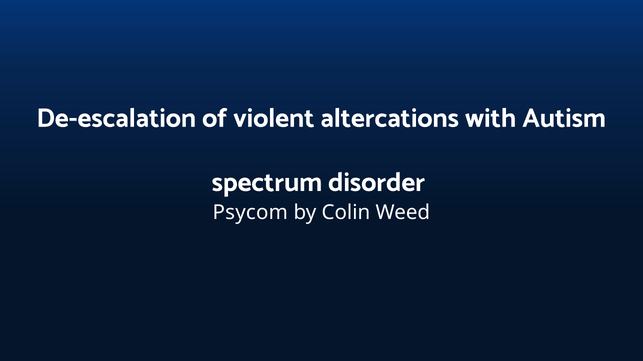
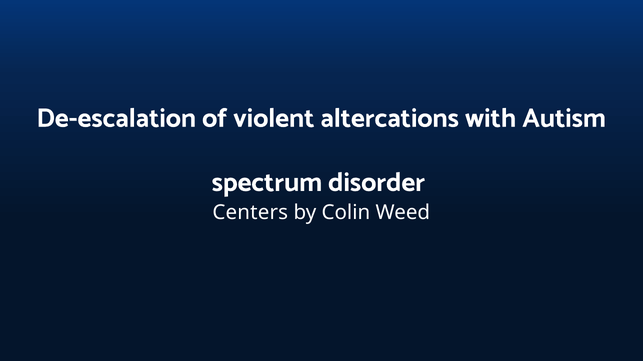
Psycom: Psycom -> Centers (250, 213)
